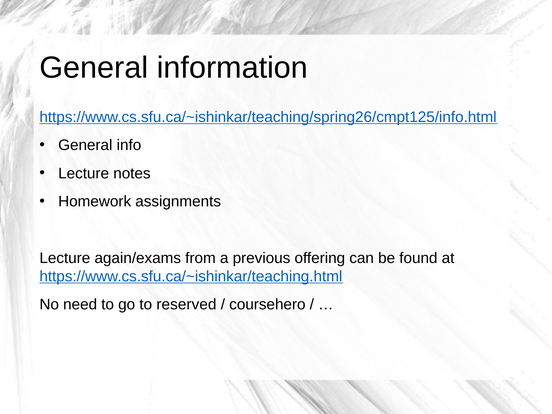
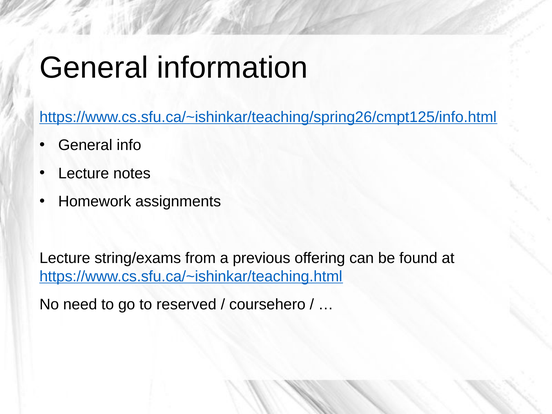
again/exams: again/exams -> string/exams (138, 258)
